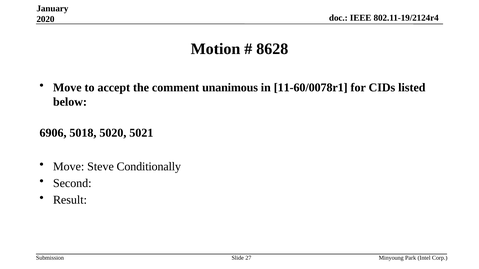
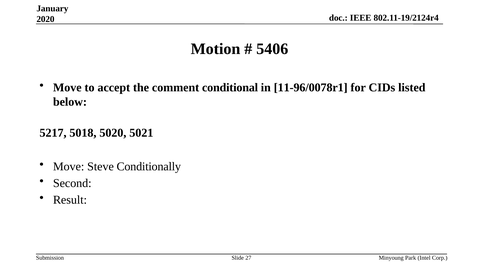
8628: 8628 -> 5406 (272, 49)
unanimous: unanimous -> conditional (230, 88)
11-60/0078r1: 11-60/0078r1 -> 11-96/0078r1 (311, 88)
6906: 6906 -> 5217 (53, 133)
